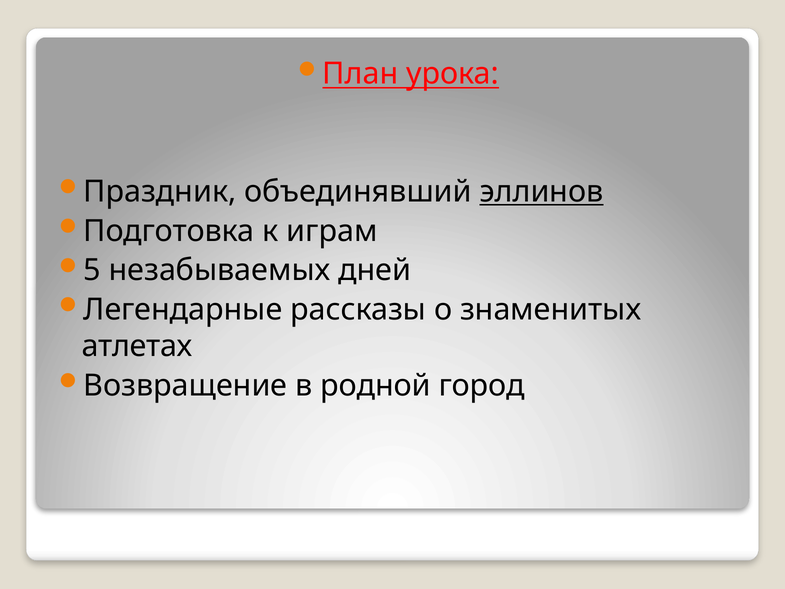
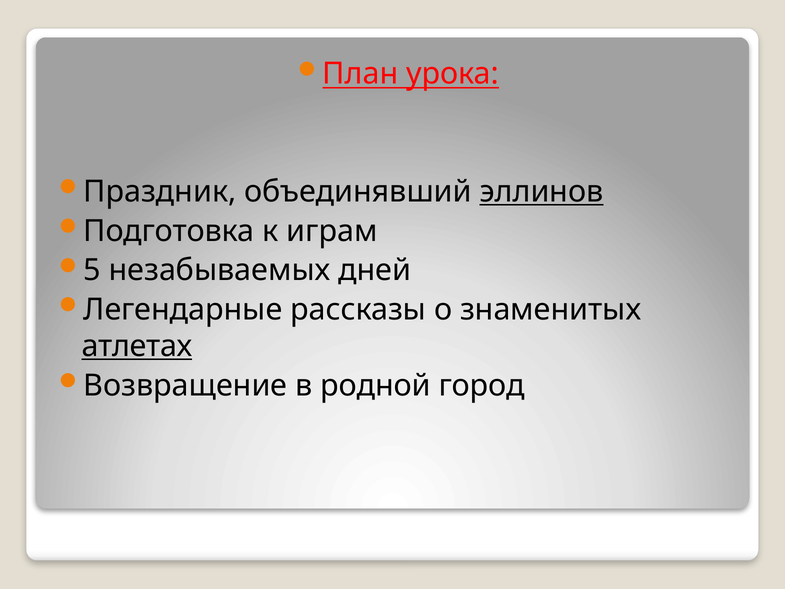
атлетах underline: none -> present (137, 346)
